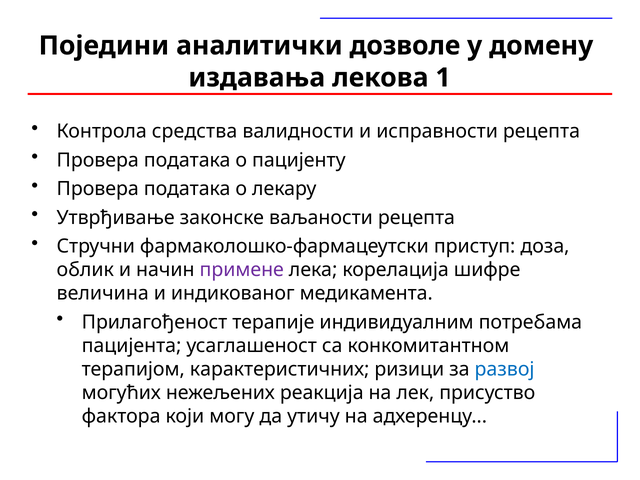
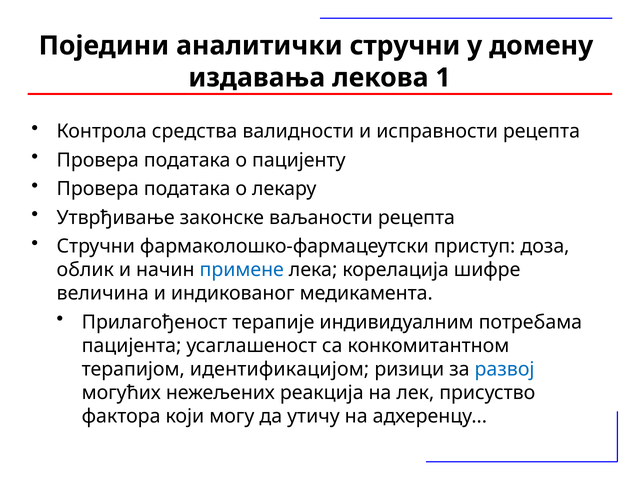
аналитички дозволе: дозволе -> стручни (405, 46)
примене colour: purple -> blue (242, 270)
карактеристичних: карактеристичних -> идентификацијом (280, 369)
